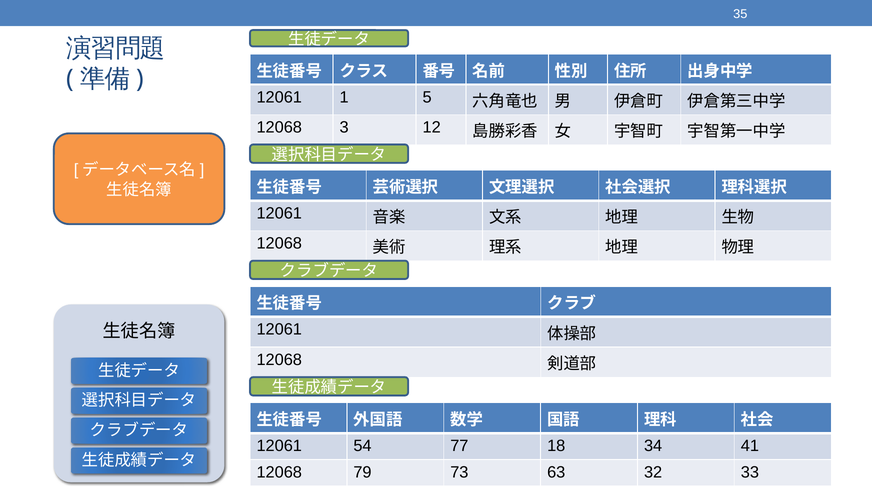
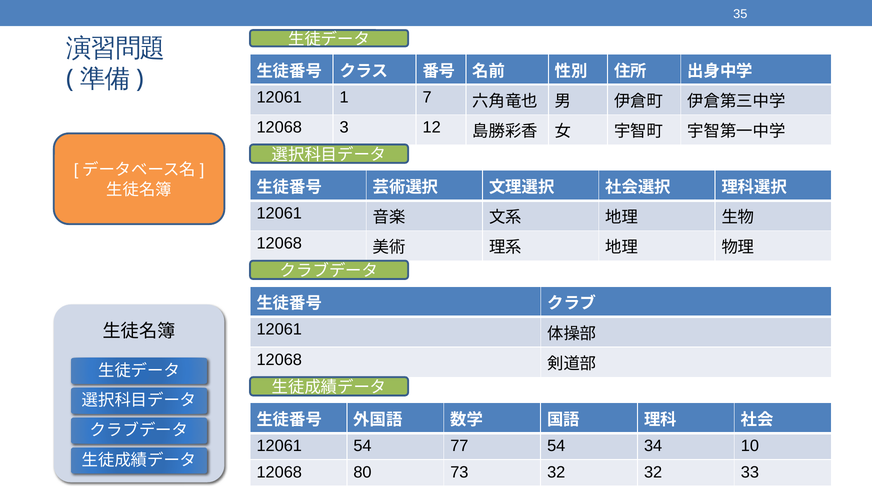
5: 5 -> 7 (427, 97)
77 18: 18 -> 54 (556, 446)
41: 41 -> 10 (750, 446)
79: 79 -> 80 (362, 473)
73 63: 63 -> 32 (556, 473)
